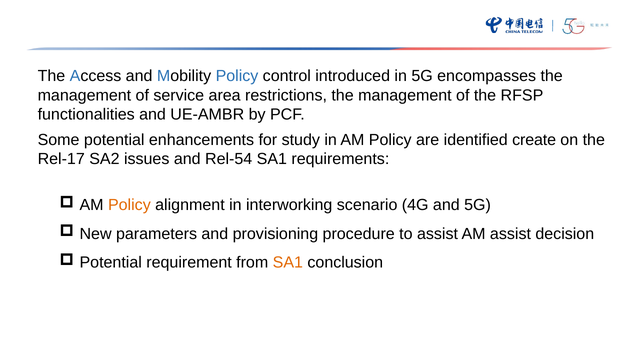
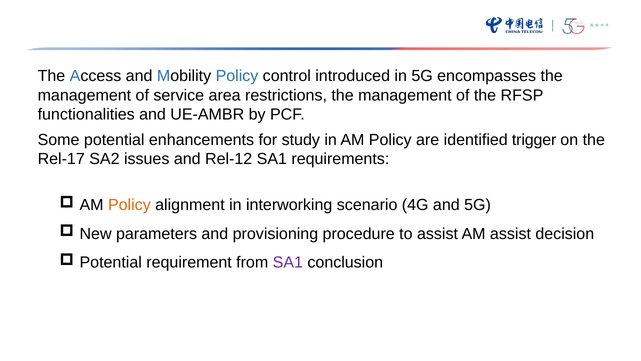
create: create -> trigger (534, 140)
Rel-54: Rel-54 -> Rel-12 (229, 159)
SA1 colour: orange -> purple (288, 262)
